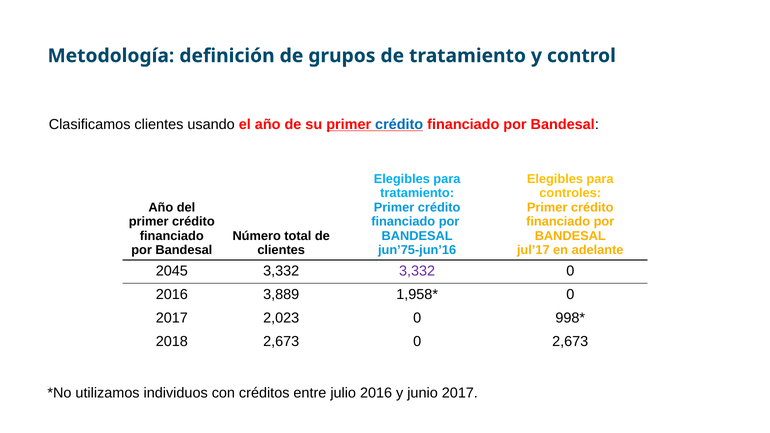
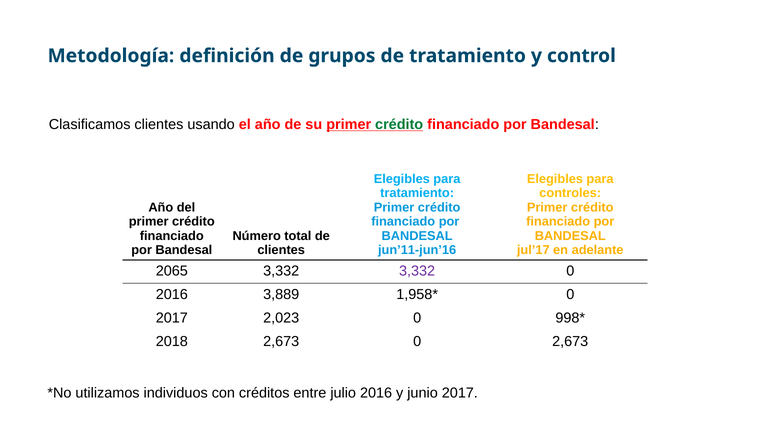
crédito colour: blue -> green (399, 124)
jun’75-jun’16: jun’75-jun’16 -> jun’11-jun’16 (417, 250)
2045: 2045 -> 2065 (172, 271)
